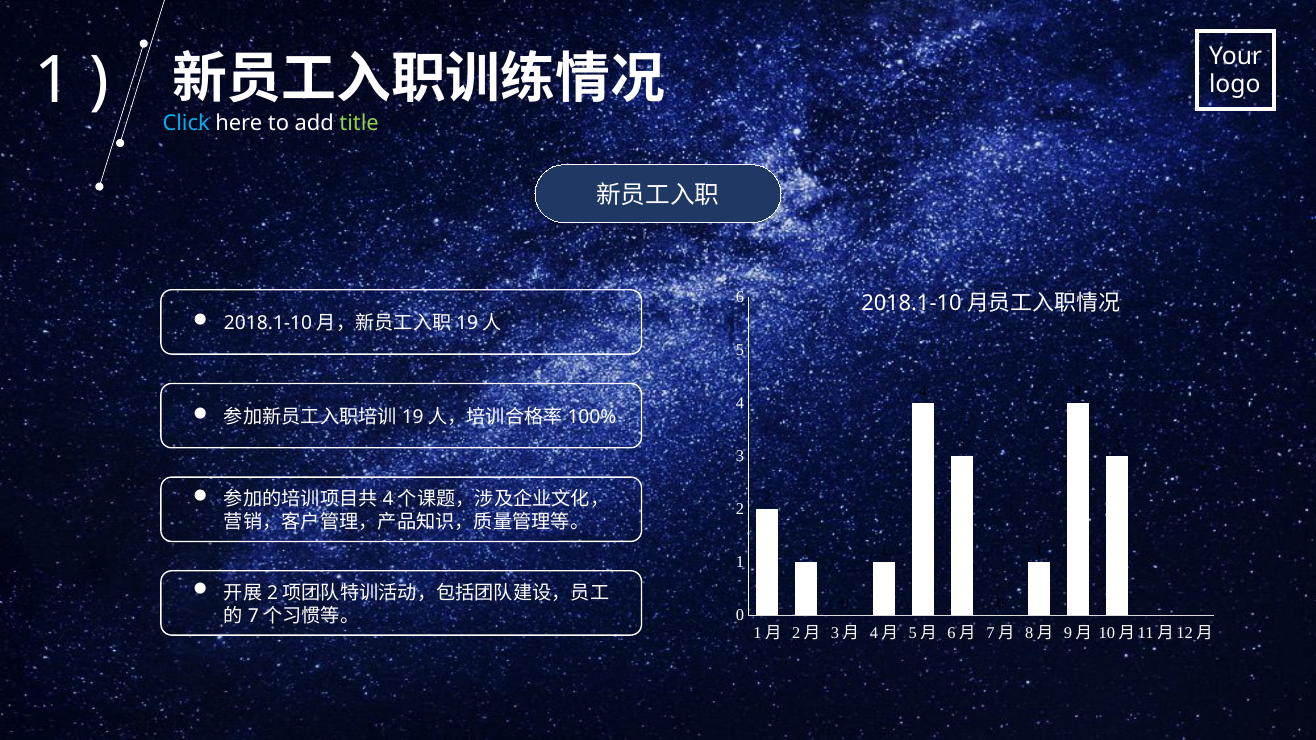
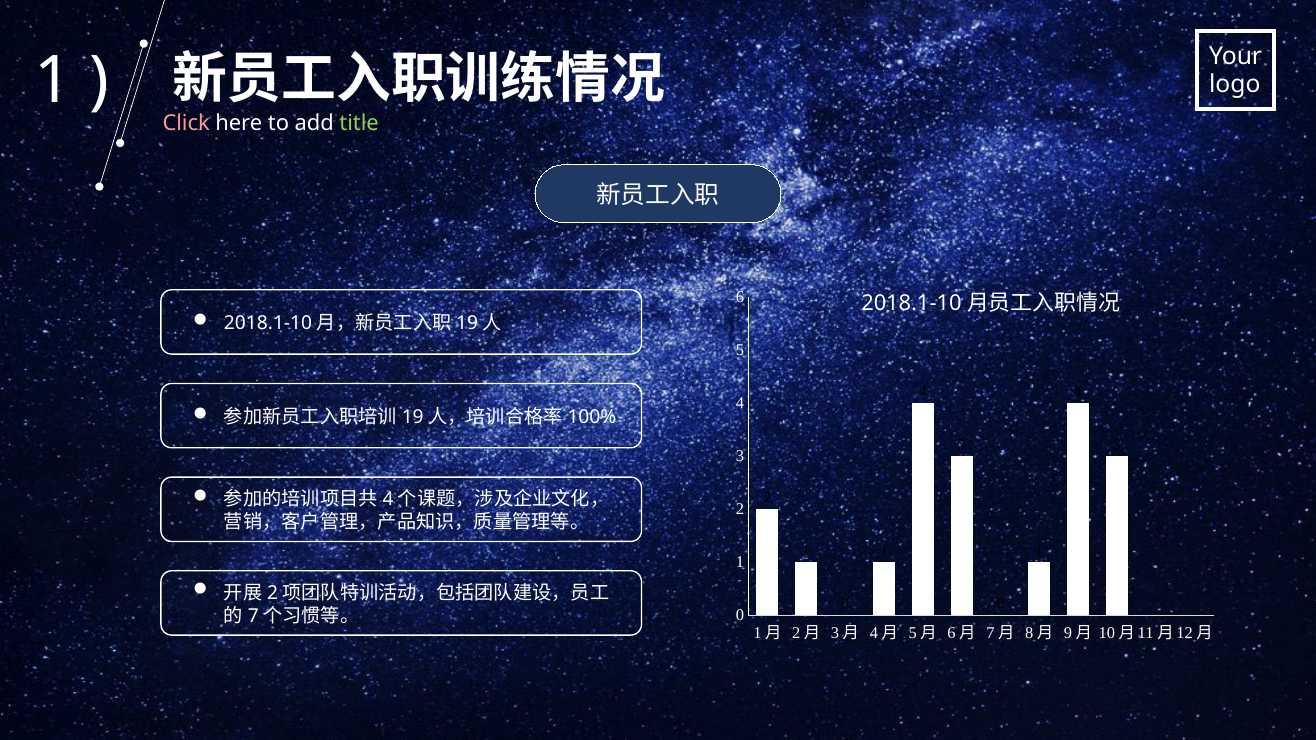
Click colour: light blue -> pink (186, 124)
